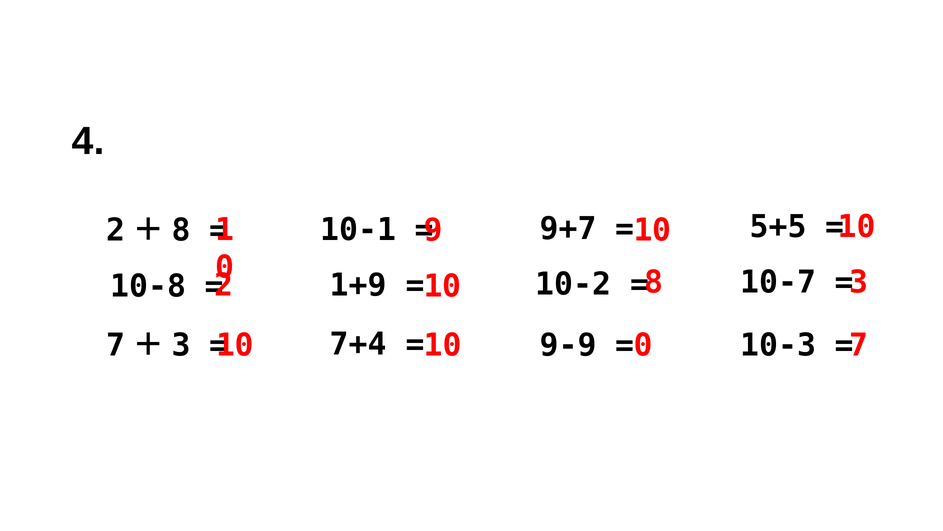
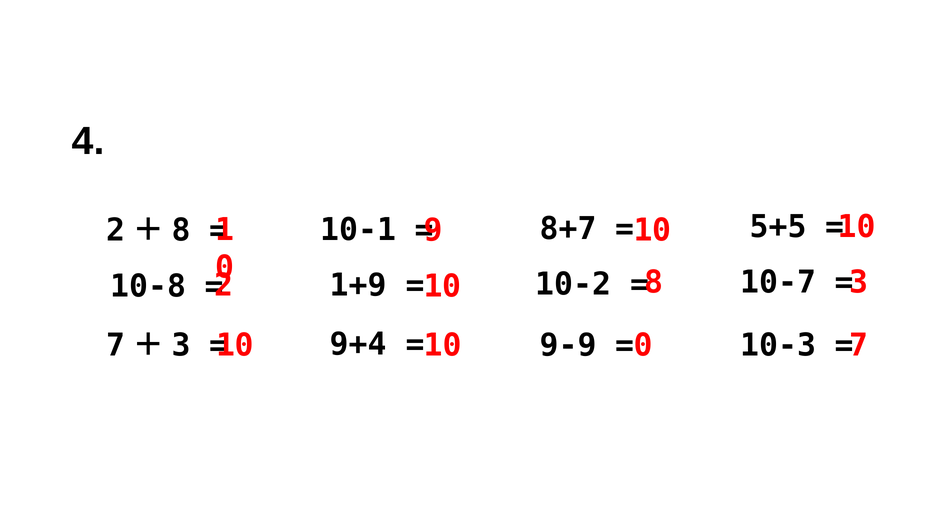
9+7: 9+7 -> 8+7 (568, 229)
7+4: 7+4 -> 9+4 (358, 344)
